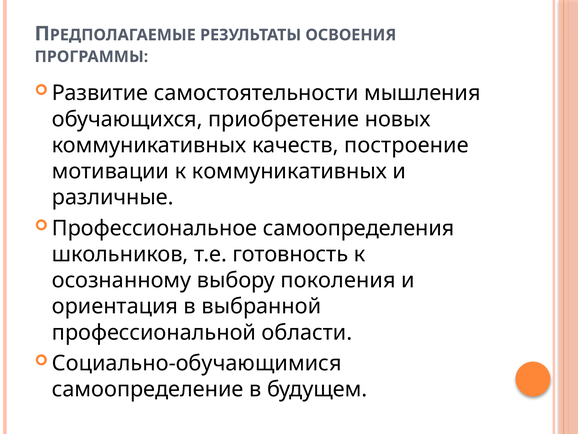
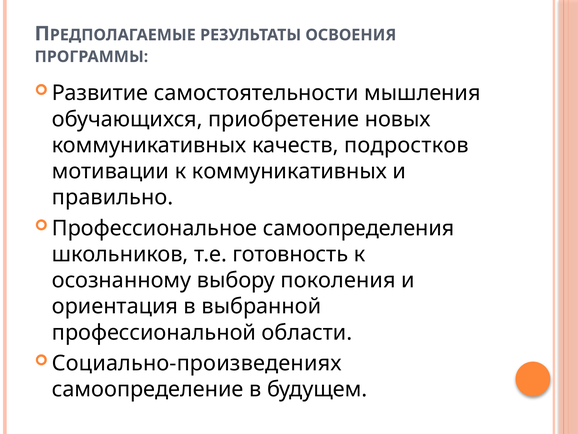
построение: построение -> подростков (406, 145)
различные: различные -> правильно (113, 197)
Социально-обучающимися: Социально-обучающимися -> Социально-произведениях (197, 363)
